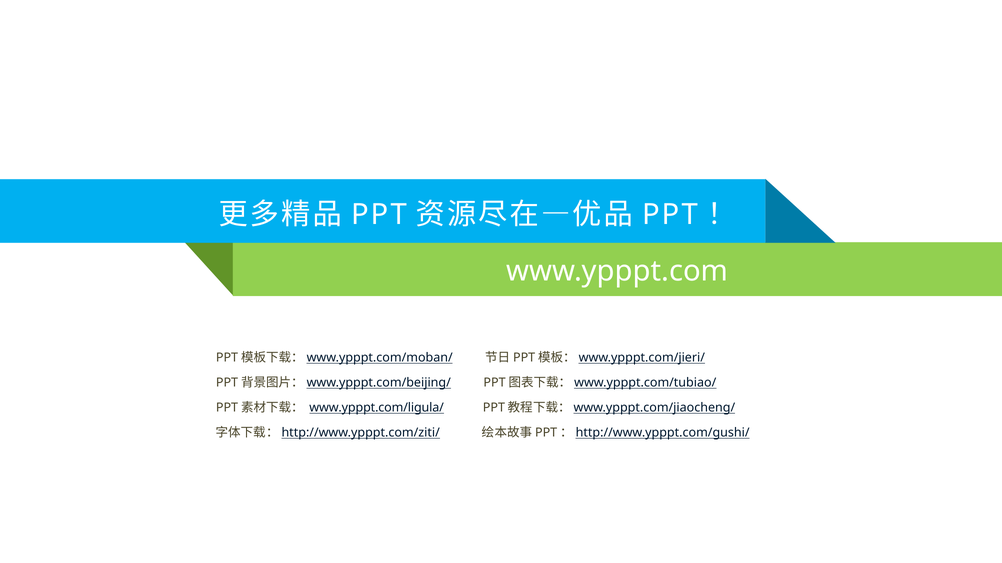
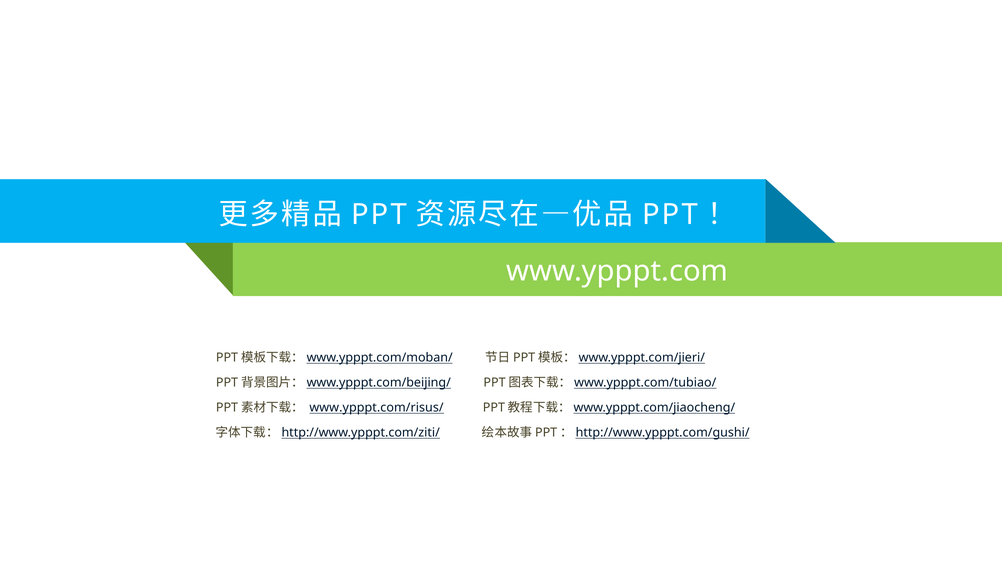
www.ypppt.com/ligula/: www.ypppt.com/ligula/ -> www.ypppt.com/risus/ (377, 408)
